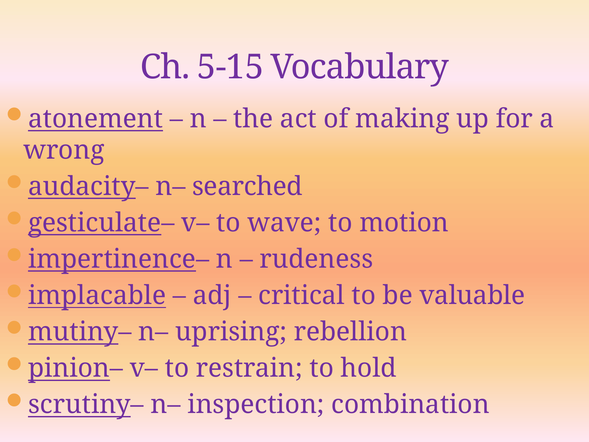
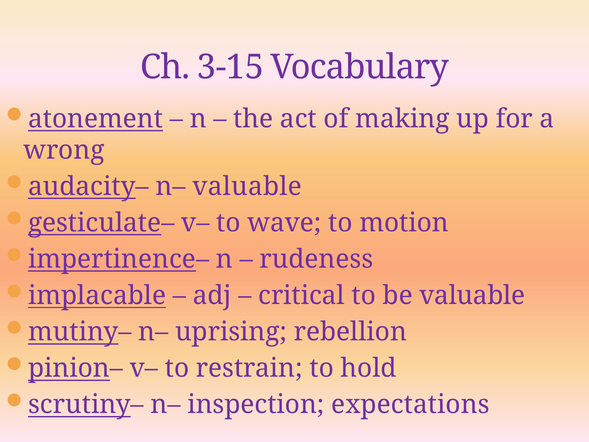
5-15: 5-15 -> 3-15 (230, 67)
n– searched: searched -> valuable (247, 186)
combination: combination -> expectations (410, 404)
